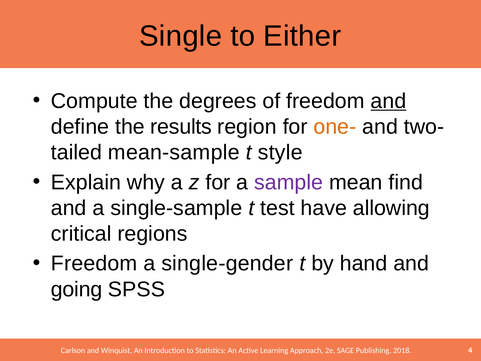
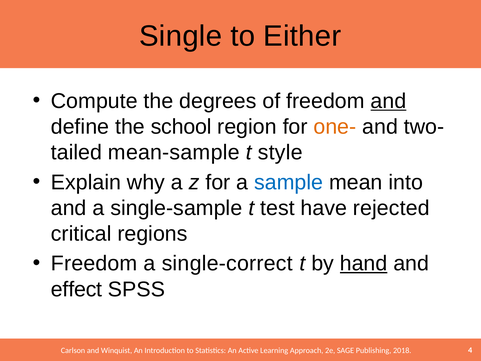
results: results -> school (181, 127)
sample colour: purple -> blue (289, 182)
find: find -> into (406, 182)
allowing: allowing -> rejected (391, 208)
single-gender: single-gender -> single-correct (227, 263)
hand underline: none -> present (364, 263)
going: going -> effect (77, 289)
